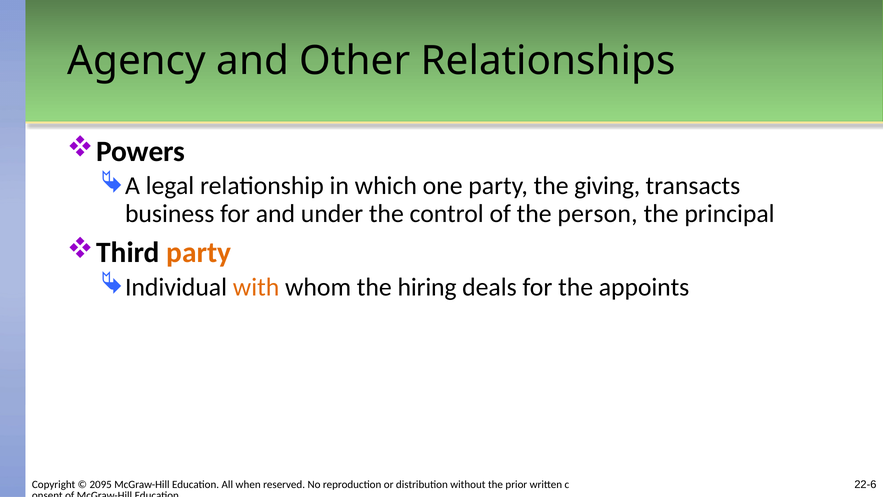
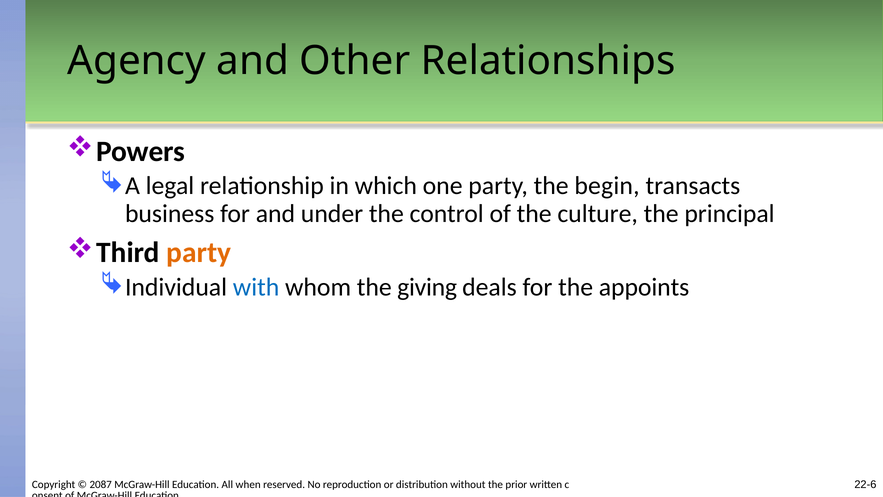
giving: giving -> begin (607, 186)
person: person -> culture (598, 214)
with colour: orange -> blue (256, 287)
hiring: hiring -> giving (427, 287)
2095: 2095 -> 2087 (101, 484)
